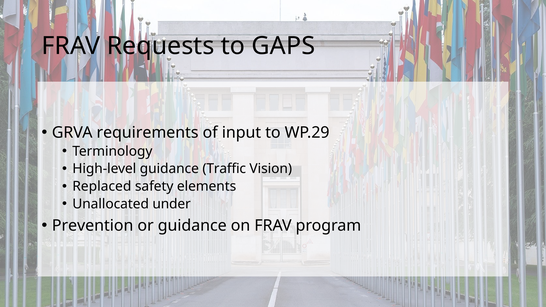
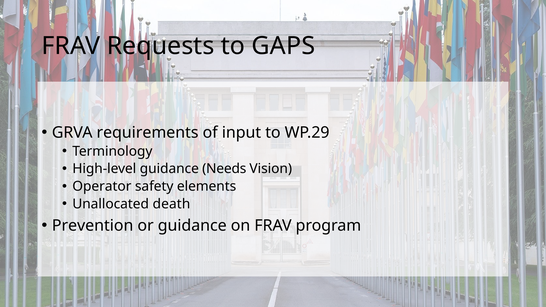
Traffic: Traffic -> Needs (224, 169)
Replaced: Replaced -> Operator (102, 186)
under: under -> death (171, 204)
